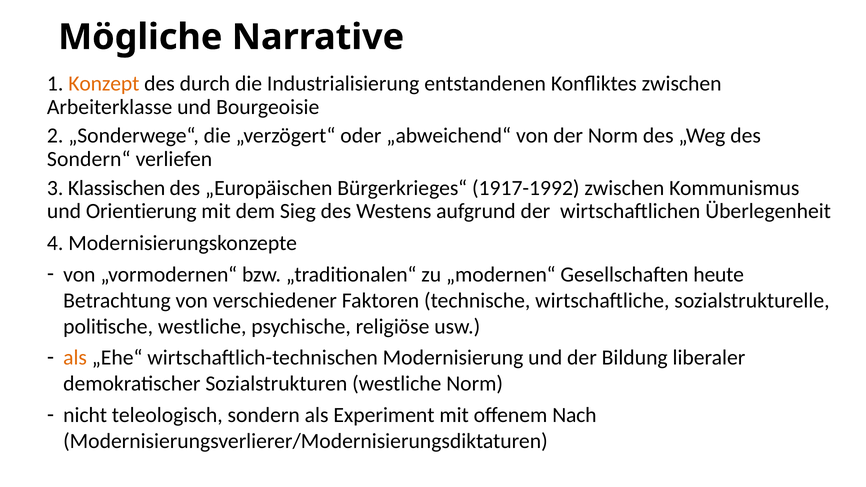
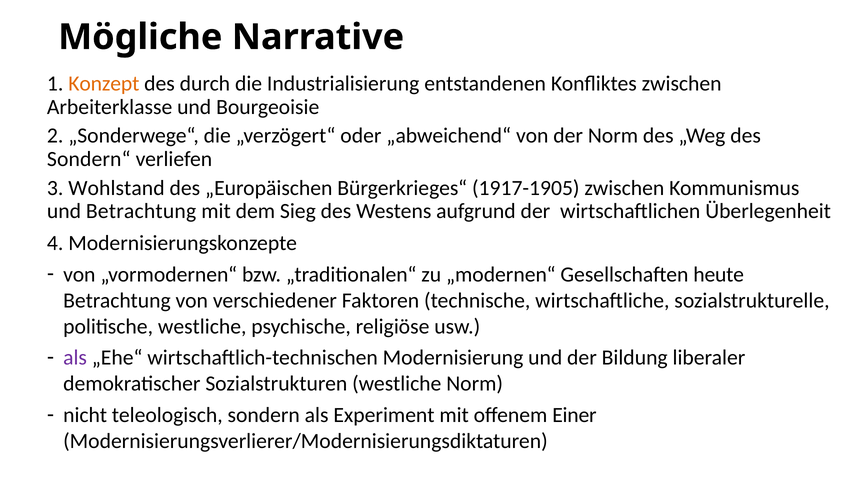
Klassischen: Klassischen -> Wohlstand (116, 188)
1917-1992: 1917-1992 -> 1917-1905 (526, 188)
und Orientierung: Orientierung -> Betrachtung (141, 211)
als colour: orange -> purple (75, 358)
Nach: Nach -> Einer (574, 415)
